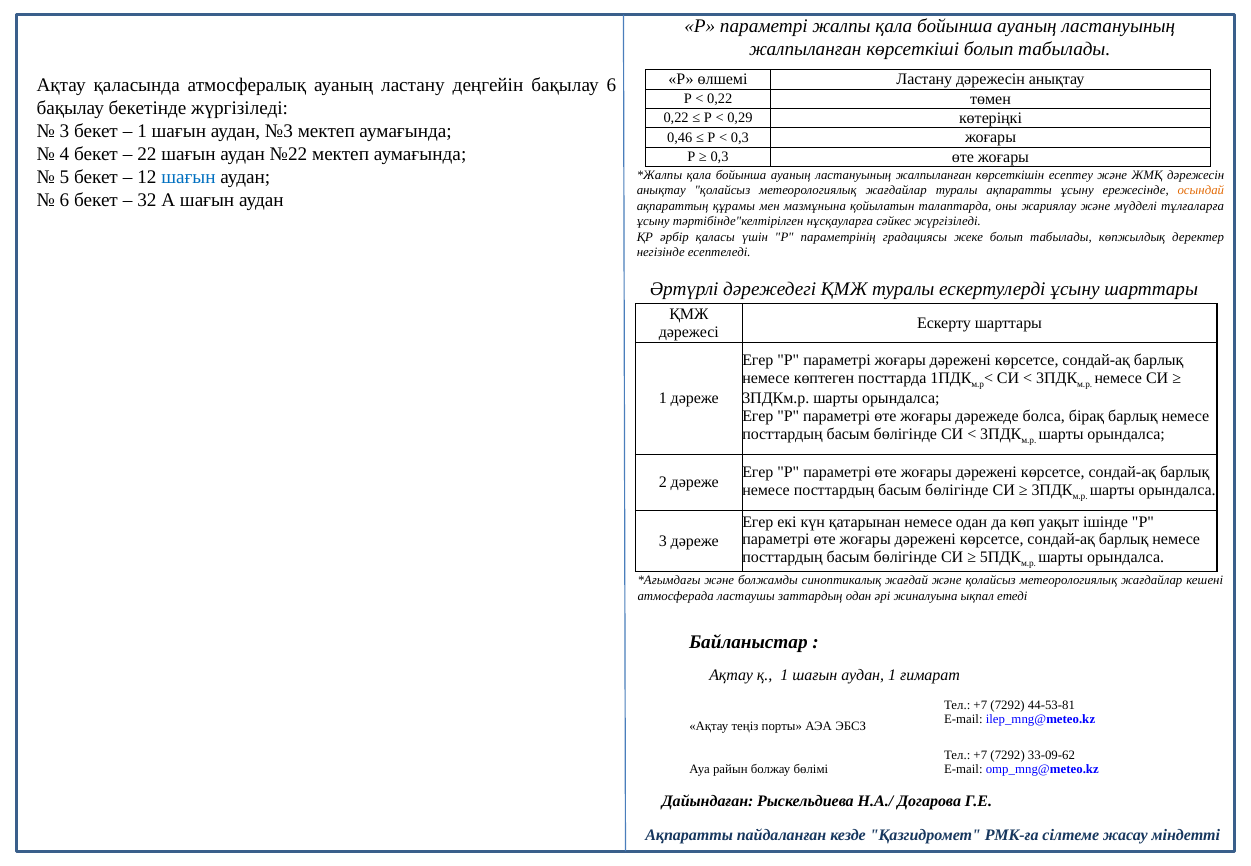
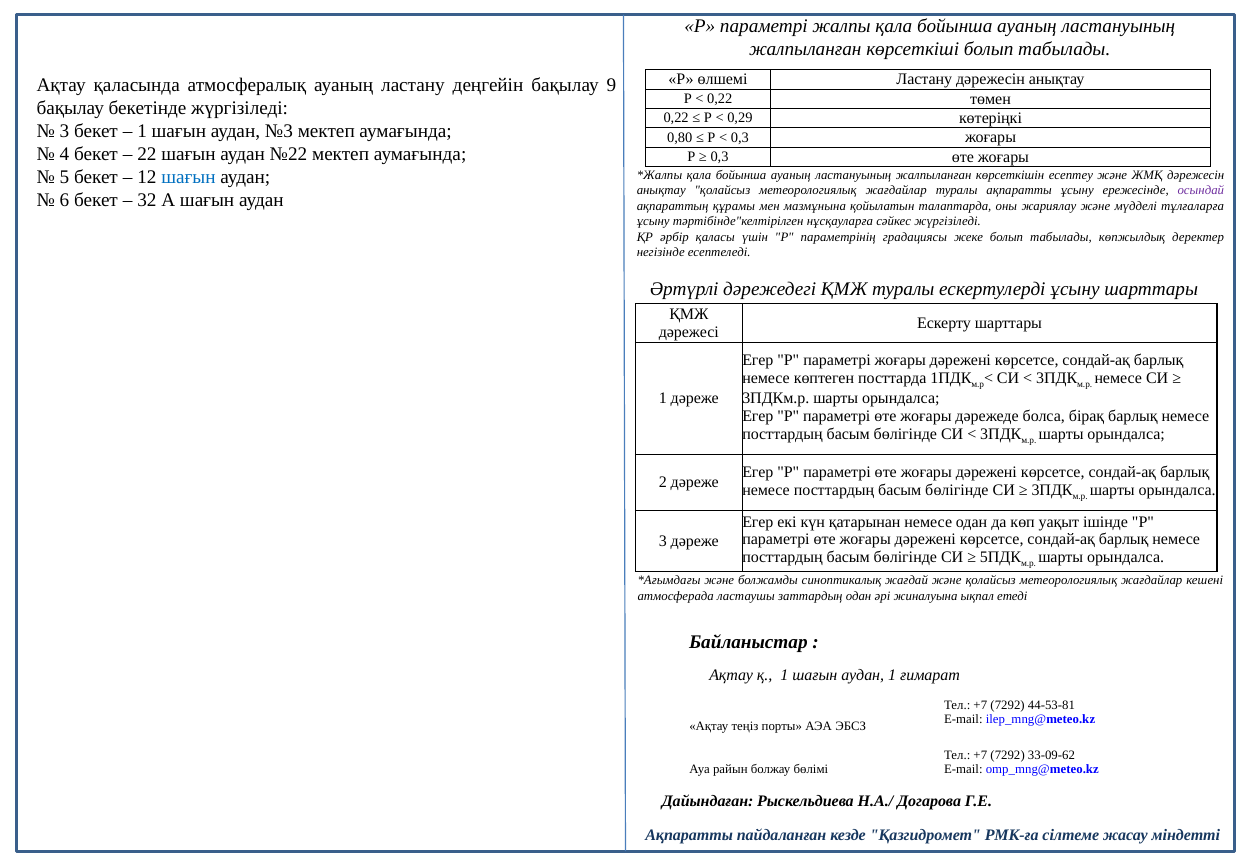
бақылау 6: 6 -> 9 (611, 85)
0,46: 0,46 -> 0,80 (680, 138)
осындай colour: orange -> purple (1201, 191)
